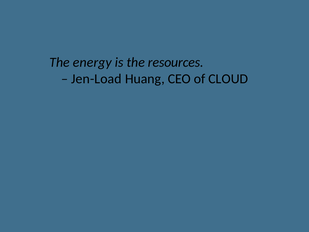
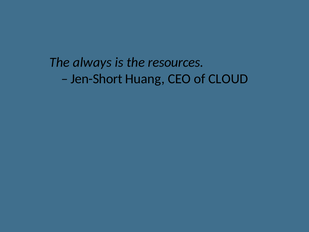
energy: energy -> always (92, 62)
Jen-Load: Jen-Load -> Jen-Short (97, 79)
